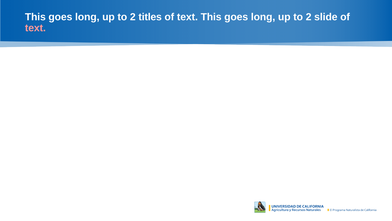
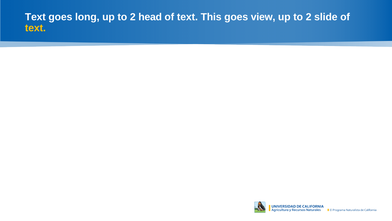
This: This -> Text (35, 17)
titles: titles -> head (150, 17)
long: long -> view (263, 17)
text colour: pink -> yellow (35, 28)
